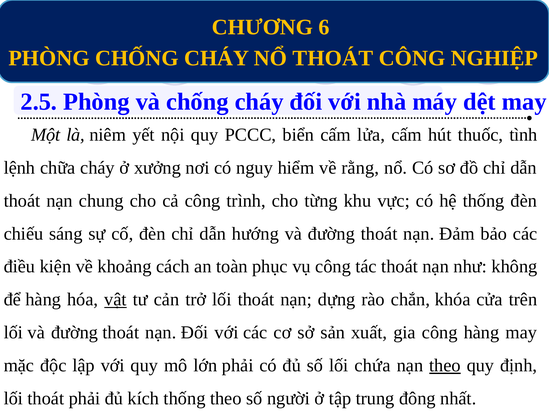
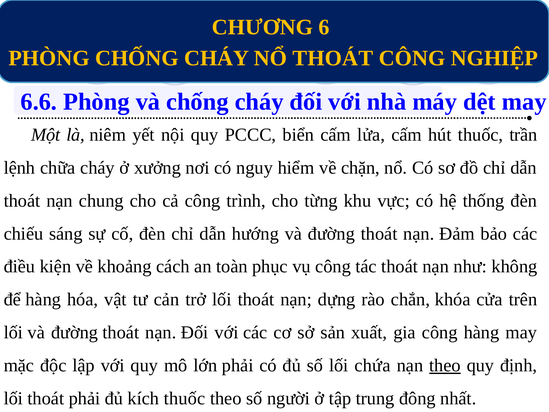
2.5: 2.5 -> 6.6 (39, 102)
tình: tình -> trần (523, 135)
rằng: rằng -> chặn (360, 168)
vật underline: present -> none (115, 299)
kích thống: thống -> thuốc (184, 398)
